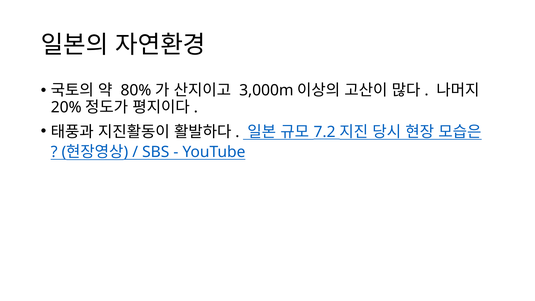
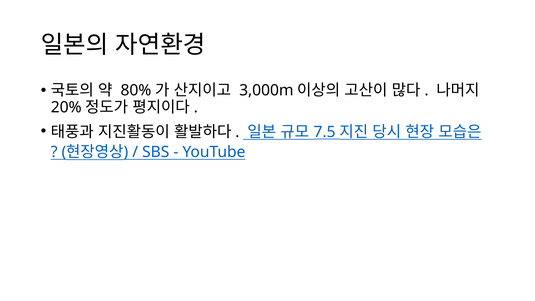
7.2: 7.2 -> 7.5 (325, 132)
